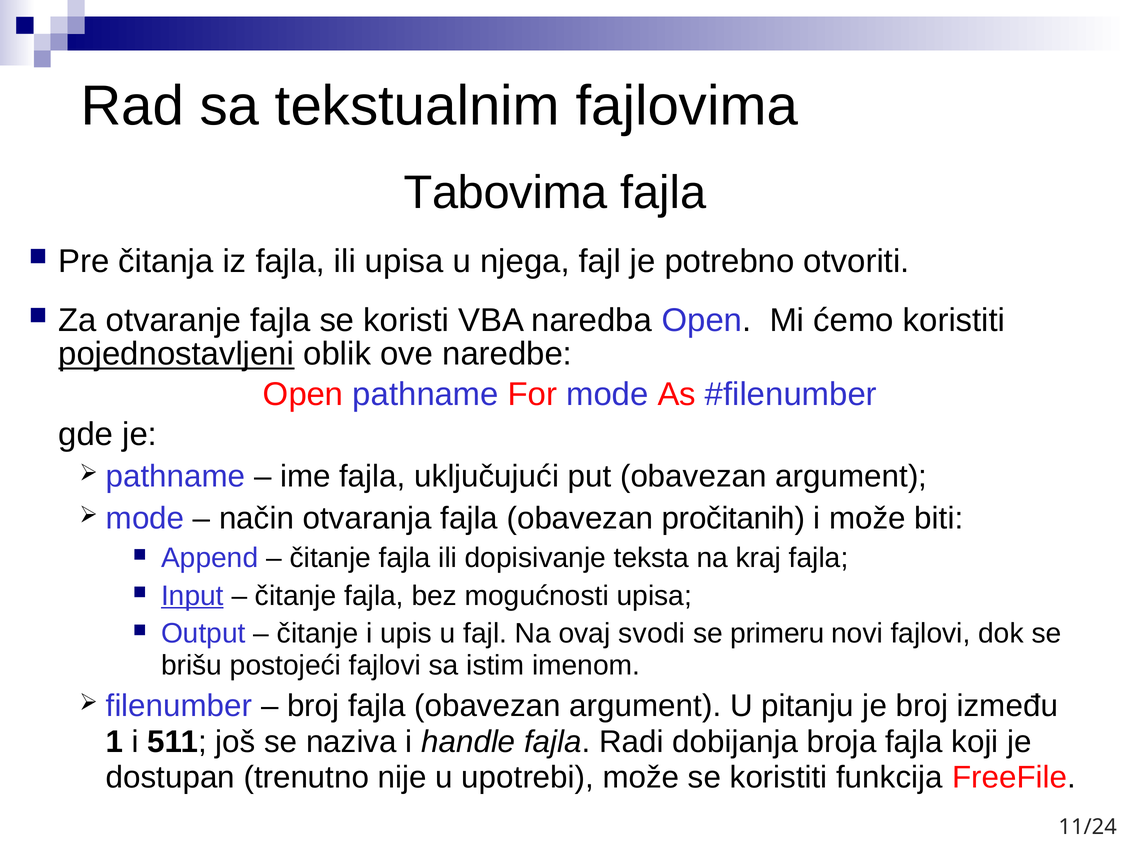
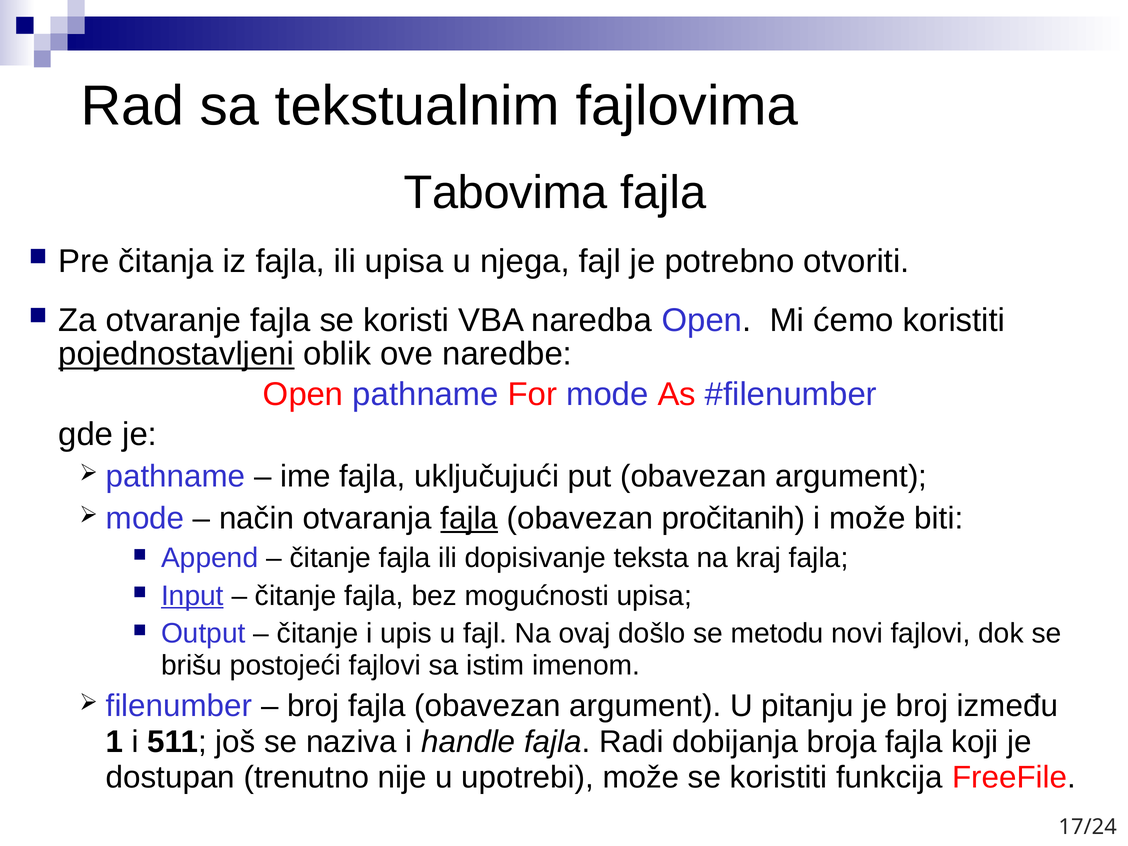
fajla underline: none -> present (469, 518)
svodi: svodi -> došlo (652, 634)
primeru: primeru -> metodu (777, 634)
11/24: 11/24 -> 17/24 (1088, 827)
